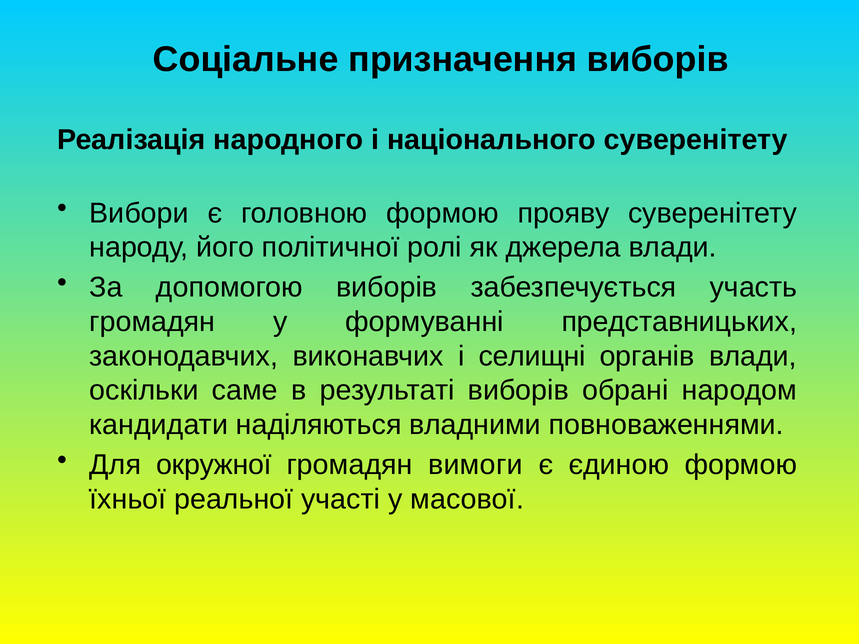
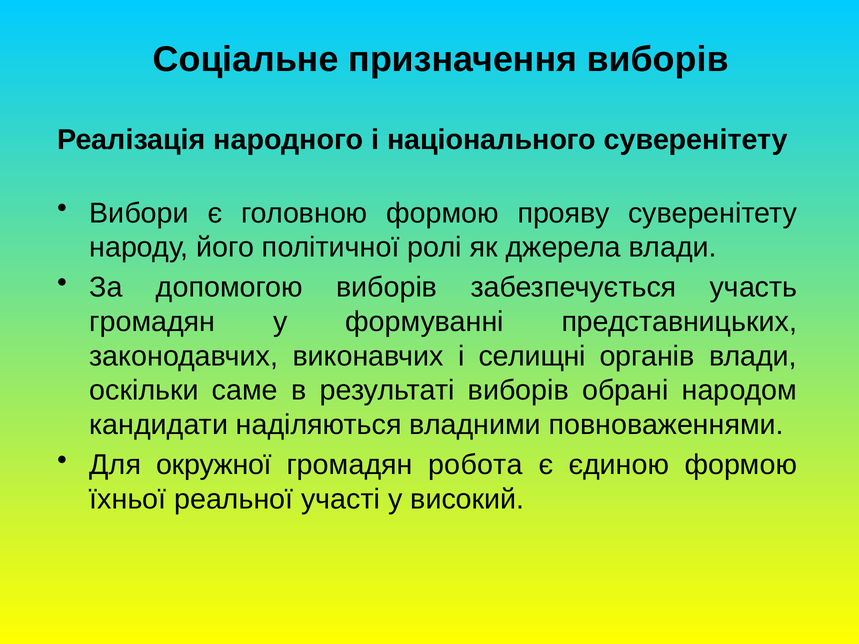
вимоги: вимоги -> робота (475, 465)
масової: масової -> високий (467, 499)
